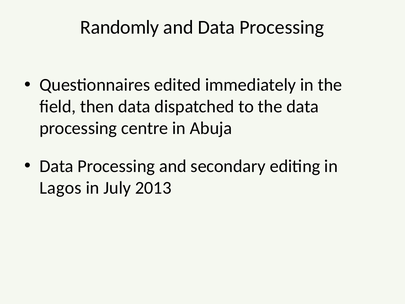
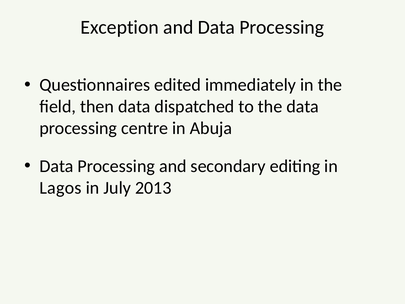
Randomly: Randomly -> Exception (120, 27)
